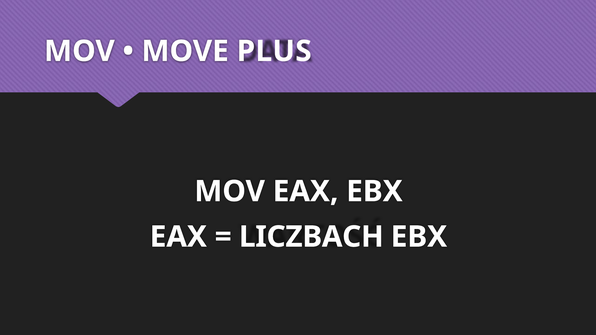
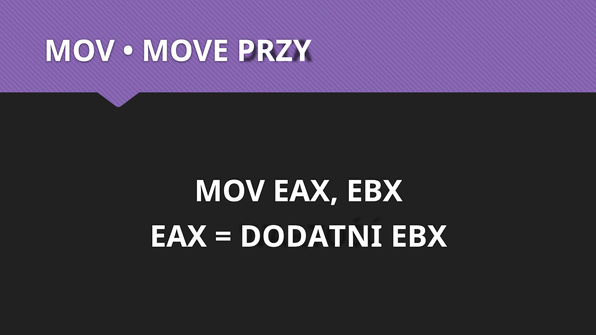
PLUS: PLUS -> PRZY (274, 51)
LICZBACH: LICZBACH -> DODATNI (311, 237)
